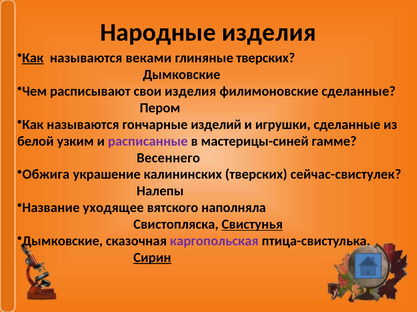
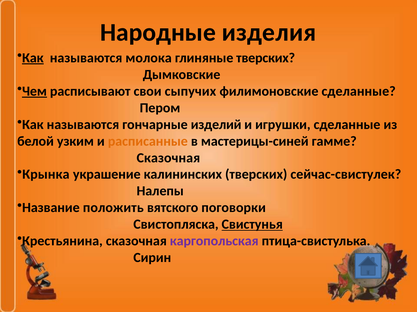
веками: веками -> молока (149, 58)
Чем underline: none -> present (34, 91)
свои изделия: изделия -> сыпучих (190, 91)
расписанные colour: purple -> orange (148, 141)
Весеннего: Весеннего -> Сказочная (168, 158)
Обжига: Обжига -> Крынка (46, 175)
уходящее: уходящее -> положить (113, 208)
наполняла: наполняла -> поговорки (234, 208)
Дымковские: Дымковские -> Крестьянина (62, 242)
Сирин underline: present -> none (152, 258)
